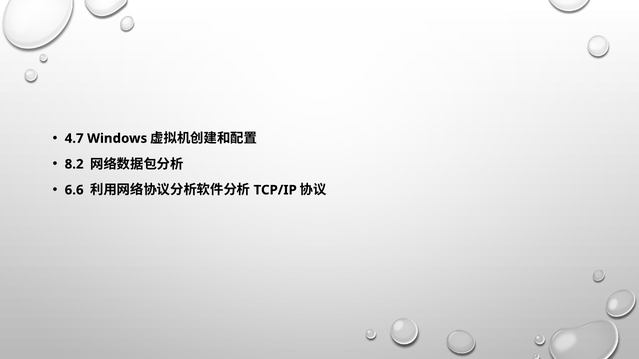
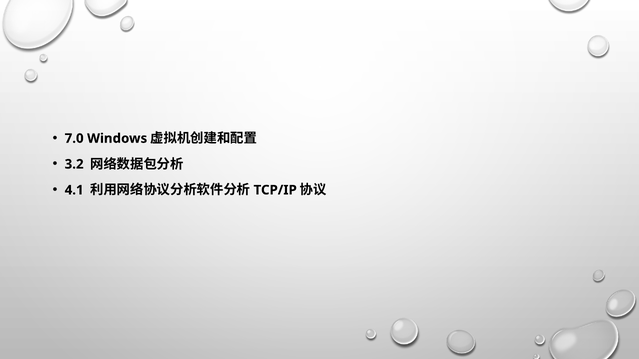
4.7: 4.7 -> 7.0 (74, 139)
8.2: 8.2 -> 3.2 (74, 164)
6.6: 6.6 -> 4.1 (74, 190)
